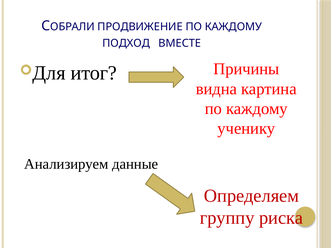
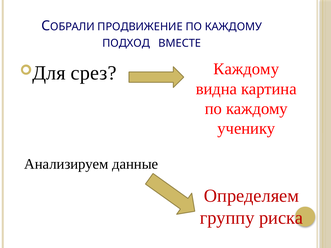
Причины: Причины -> Каждому (246, 69)
итог: итог -> срез (94, 73)
